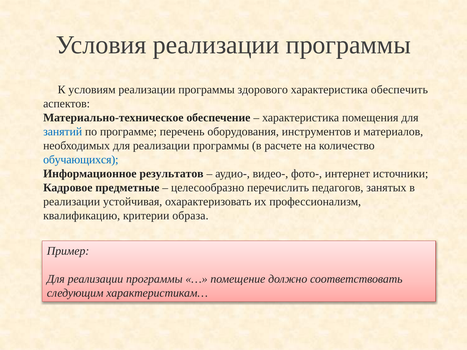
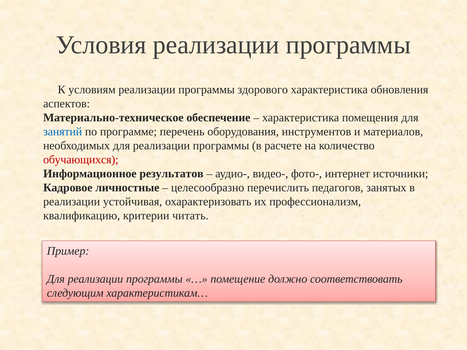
обеспечить: обеспечить -> обновления (399, 90)
обучающихся colour: blue -> red (81, 160)
предметные: предметные -> личностные (127, 188)
образа: образа -> читать (190, 216)
